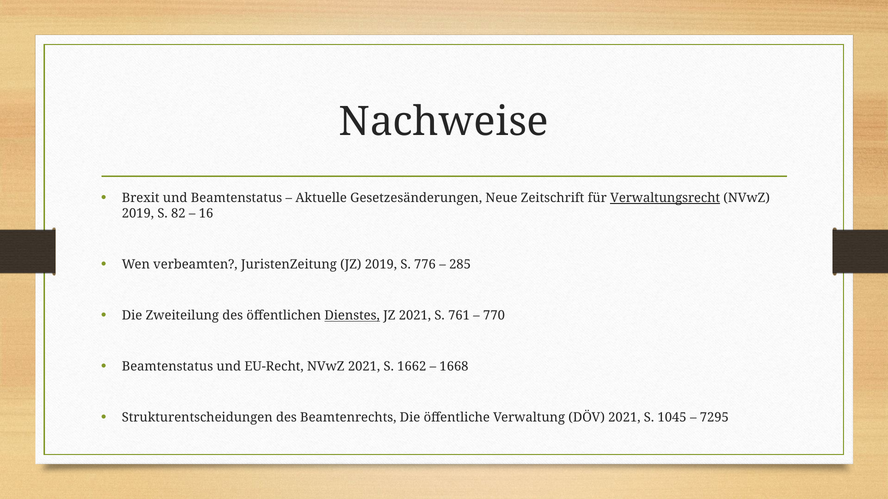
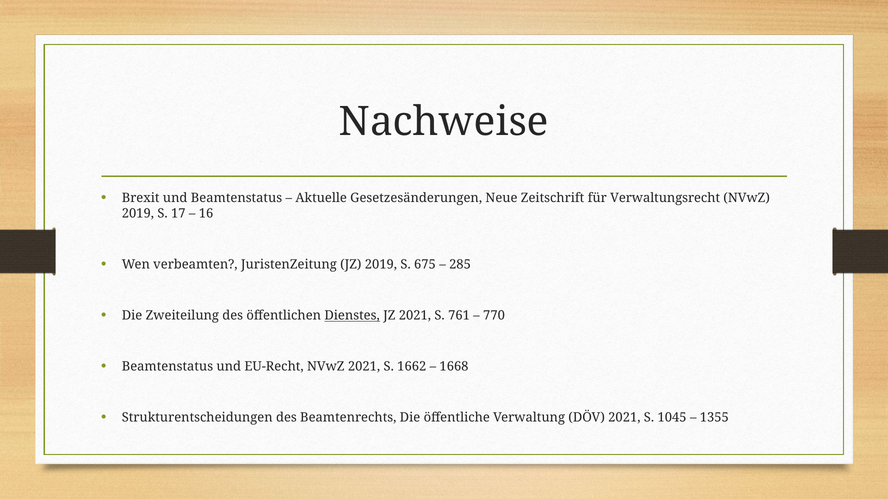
Verwaltungsrecht underline: present -> none (665, 198)
82: 82 -> 17 (178, 214)
776: 776 -> 675 (425, 265)
7295: 7295 -> 1355 (714, 418)
